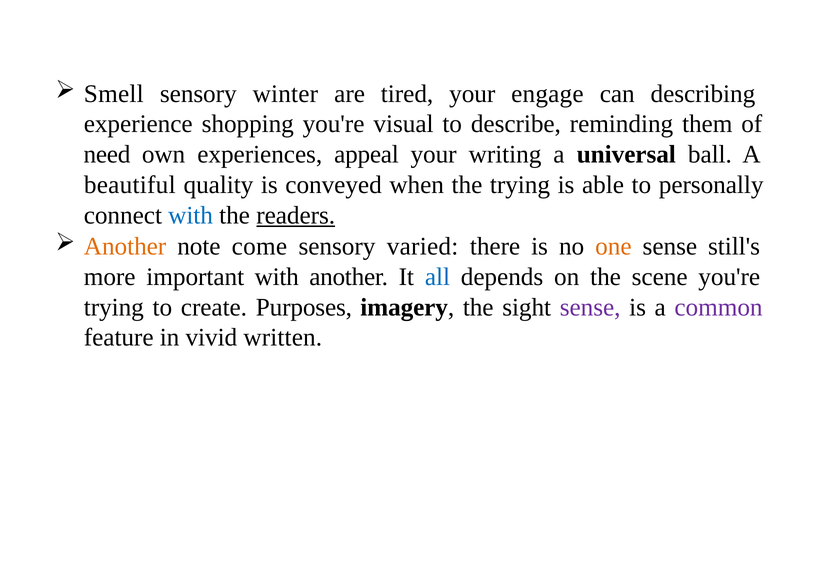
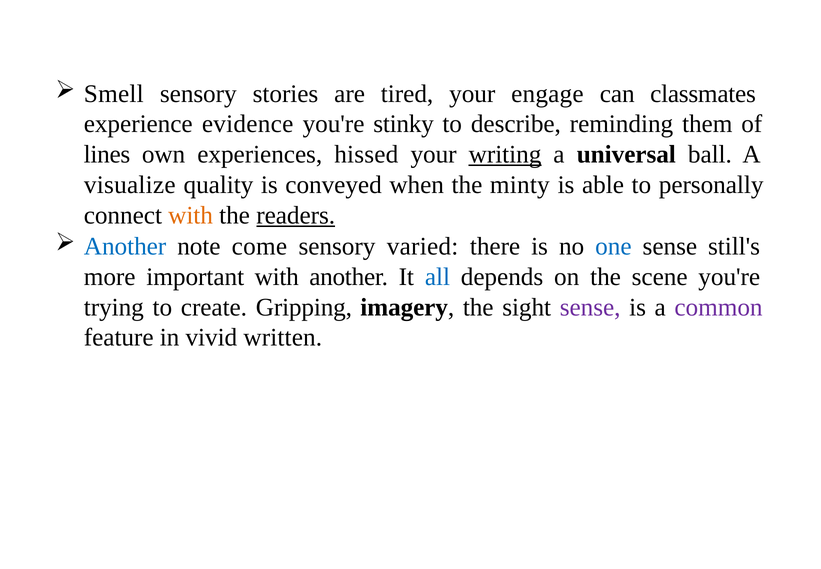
winter: winter -> stories (285, 94)
describing: describing -> classmates (703, 94)
shopping: shopping -> evidence (248, 124)
visual: visual -> stinky (404, 124)
need: need -> lines (107, 154)
appeal: appeal -> hissed (366, 154)
writing underline: none -> present (505, 154)
beautiful: beautiful -> visualize (130, 185)
the trying: trying -> minty (520, 185)
with colour: blue -> orange (191, 215)
Another colour: orange -> blue (125, 246)
one colour: orange -> blue (613, 246)
Purposes: Purposes -> Gripping (304, 307)
